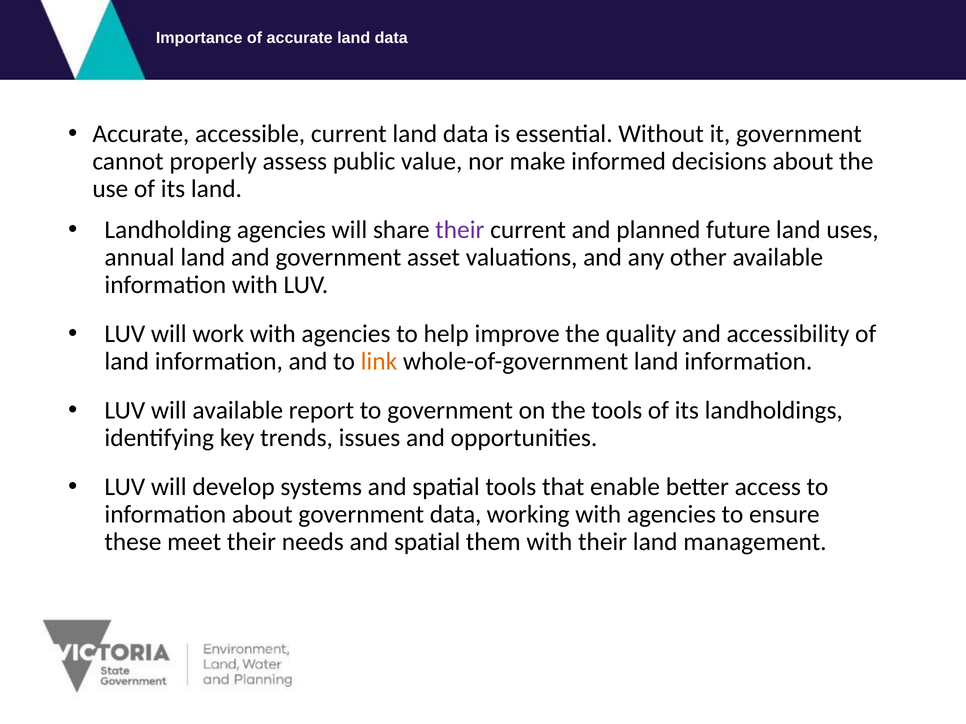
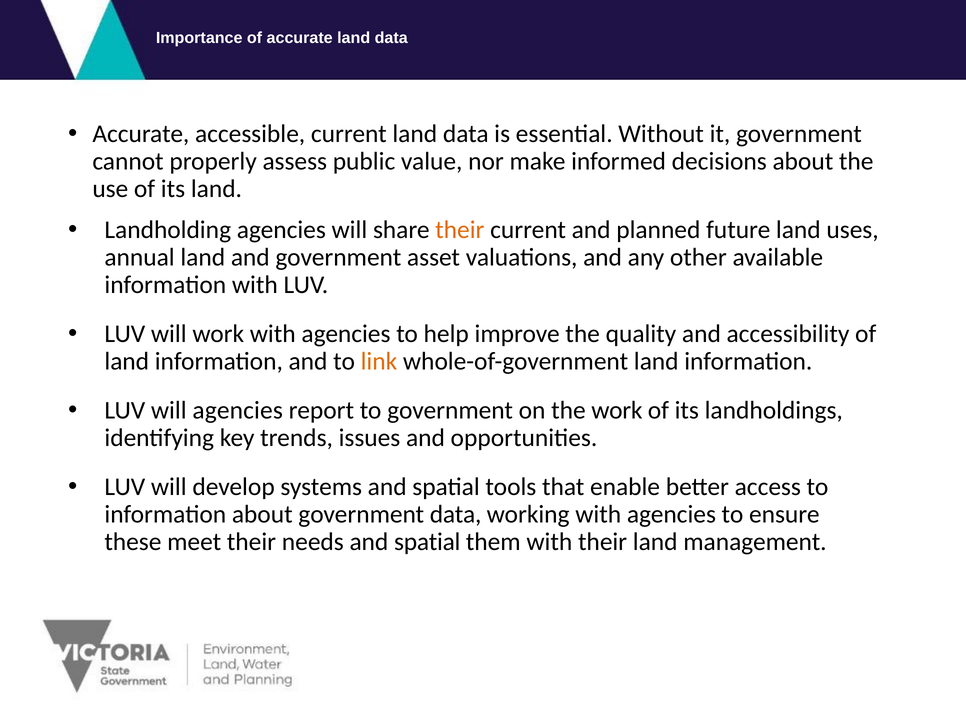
their colour: purple -> orange (460, 230)
will available: available -> agencies (238, 410)
the tools: tools -> work (617, 410)
